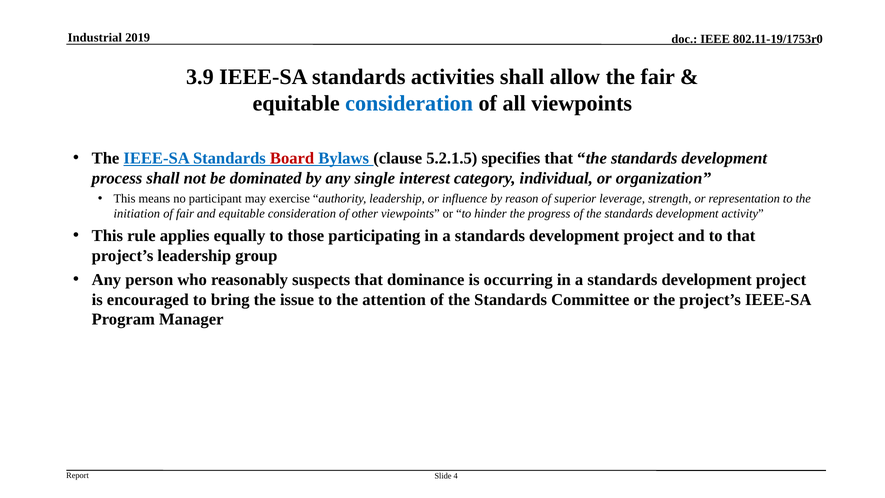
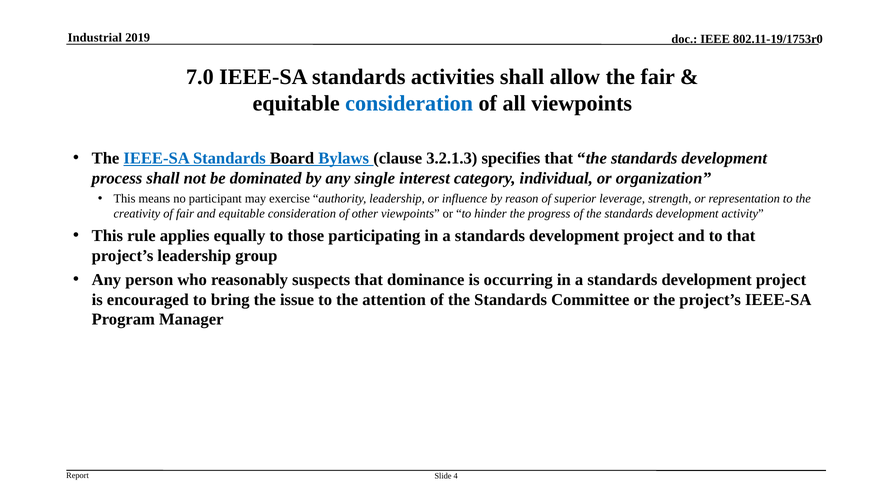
3.9: 3.9 -> 7.0 (200, 77)
Board colour: red -> black (292, 158)
5.2.1.5: 5.2.1.5 -> 3.2.1.3 (452, 158)
initiation: initiation -> creativity (137, 214)
